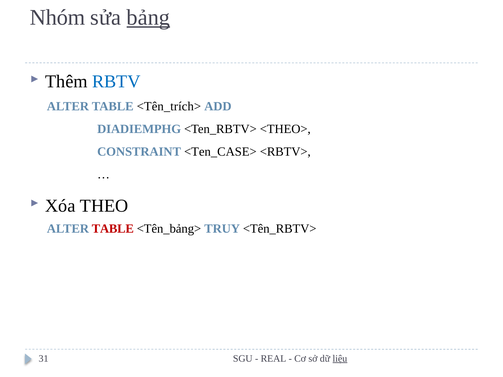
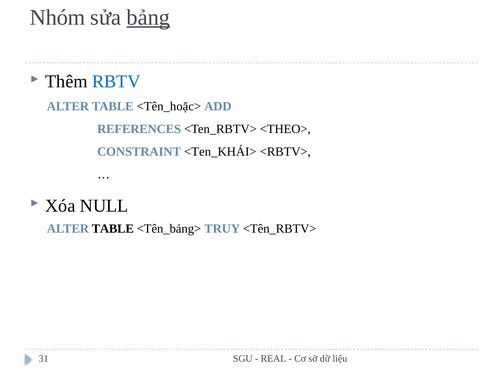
<Tên_trích>: <Tên_trích> -> <Tên_hoặc> (169, 106)
DIADIEMPHG: DIADIEMPHG -> REFERENCES (139, 129)
<Ten_CASE>: <Ten_CASE> -> <Ten_KHÁI> (220, 152)
THEO: THEO -> NULL (104, 206)
TABLE colour: red -> black (113, 229)
liệu underline: present -> none (340, 359)
